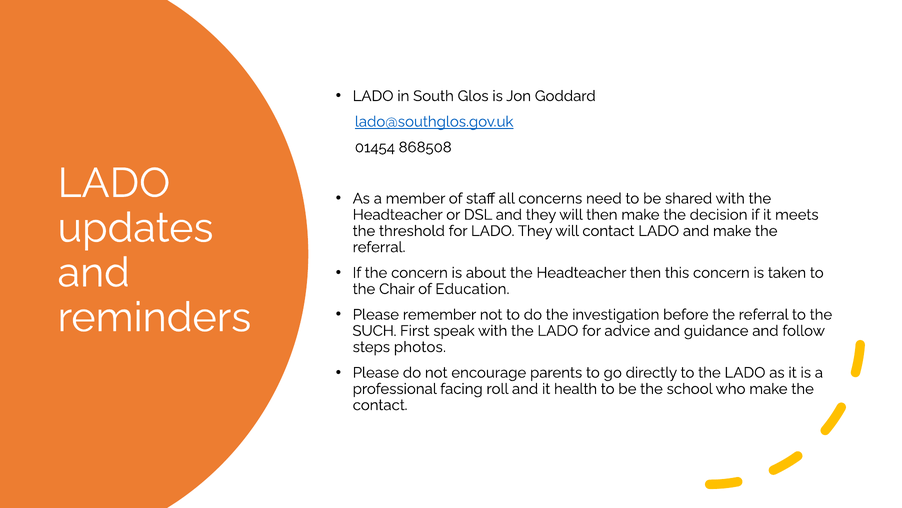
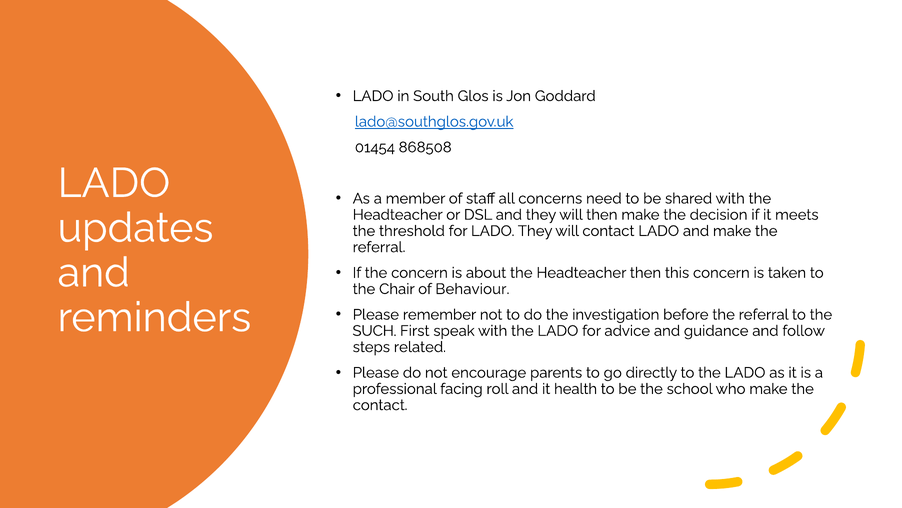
Education: Education -> Behaviour (472, 289)
photos: photos -> related (420, 347)
